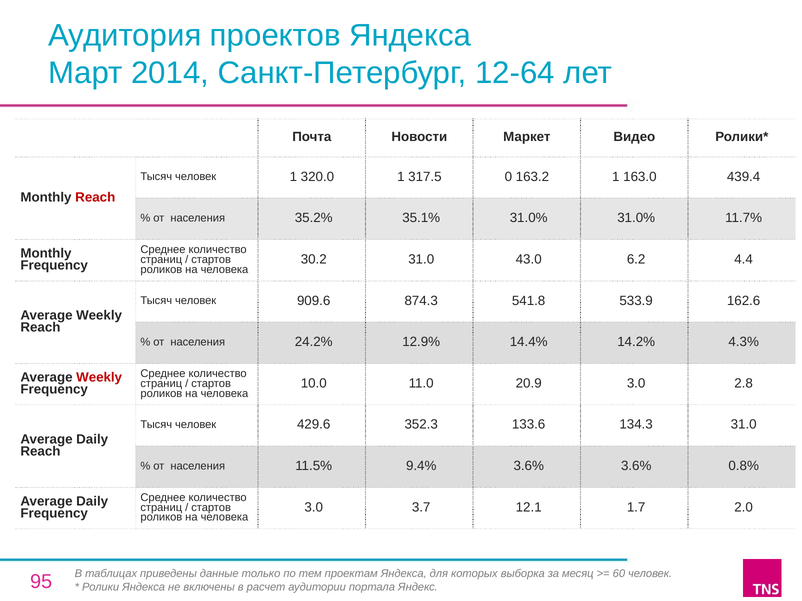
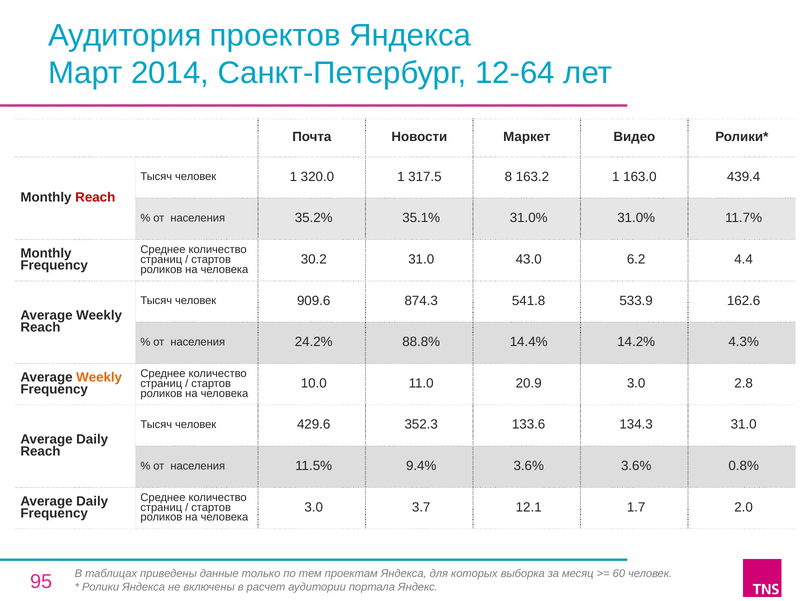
0: 0 -> 8 (508, 177)
12.9%: 12.9% -> 88.8% (421, 342)
Weekly colour: red -> orange (99, 378)
